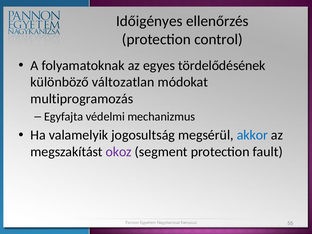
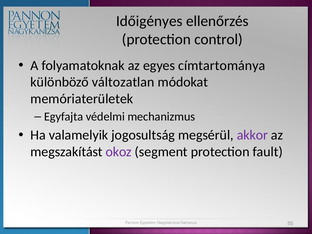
tördelődésének: tördelődésének -> címtartománya (222, 65)
multiprogramozás: multiprogramozás -> memóriaterületek (82, 99)
akkor colour: blue -> purple (252, 135)
